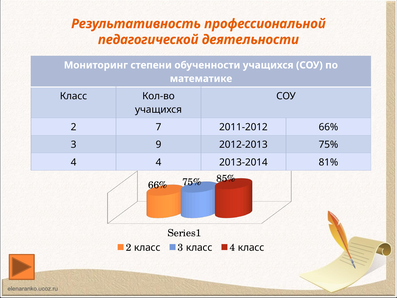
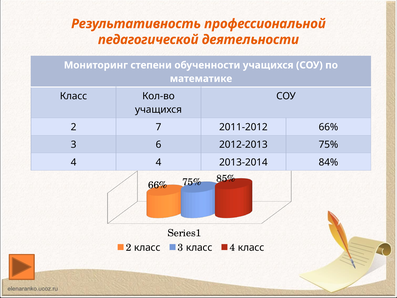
9: 9 -> 6 (159, 145)
81%: 81% -> 84% (328, 162)
